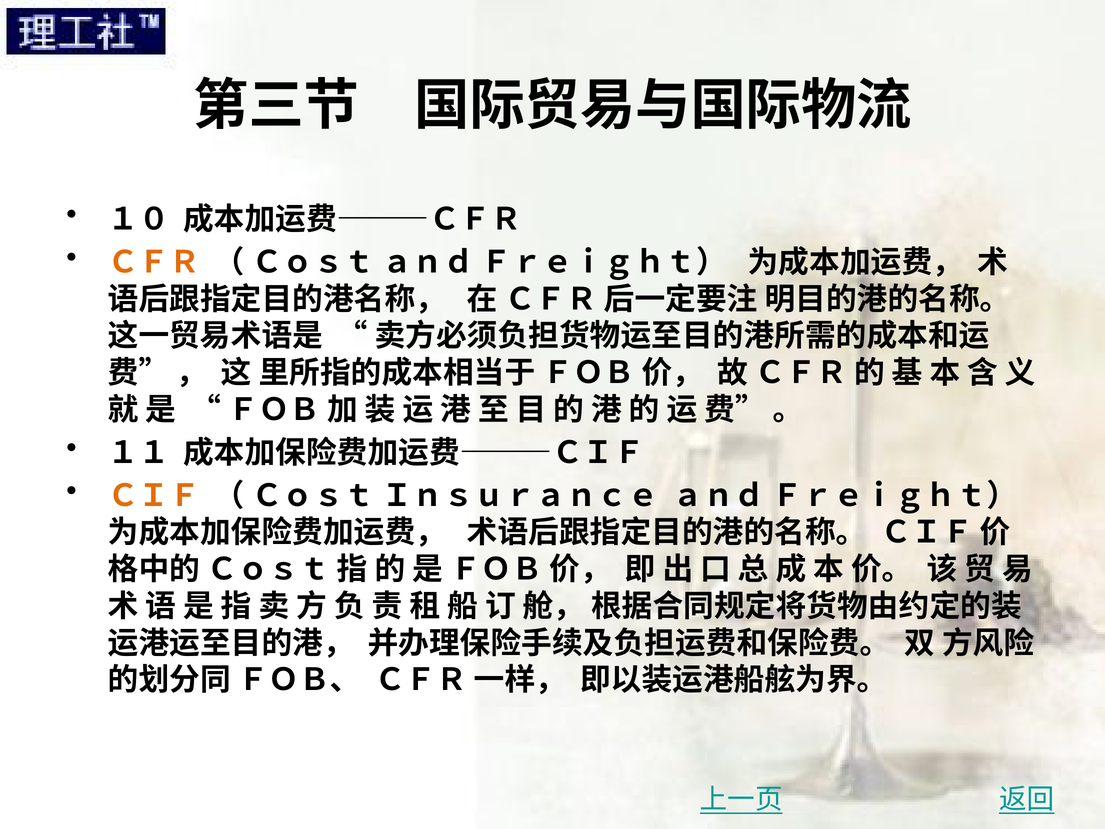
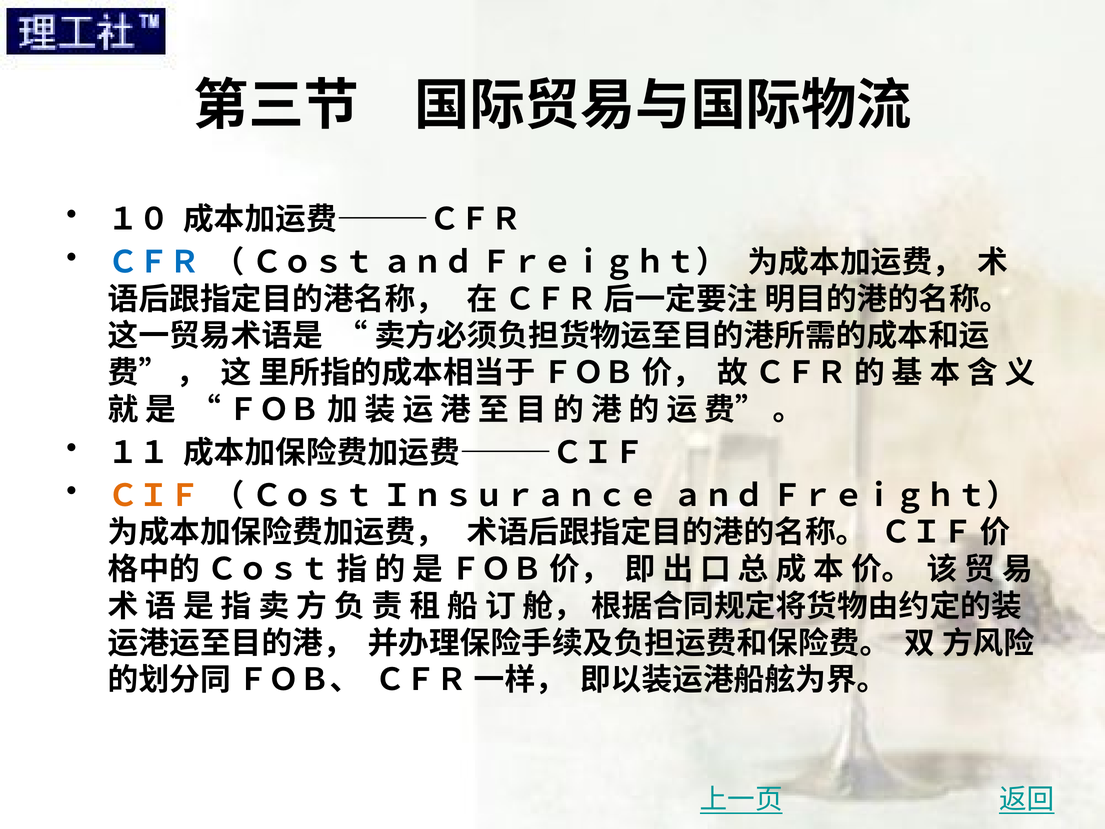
ＣＦＲ colour: orange -> blue (154, 262)
